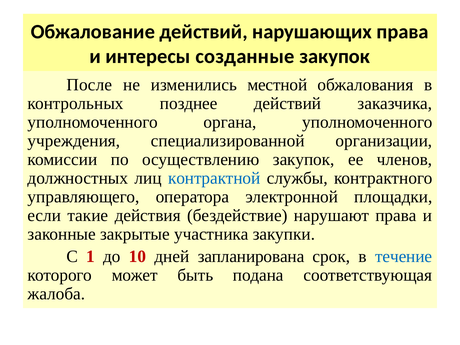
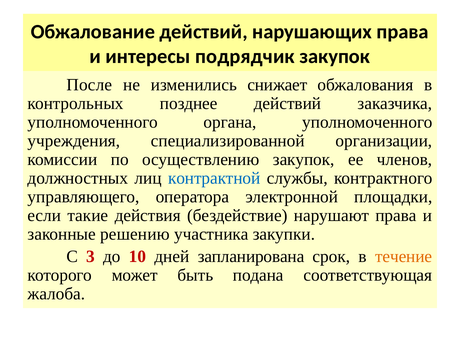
созданные: созданные -> подрядчик (245, 56)
местной: местной -> снижает (277, 85)
закрытые: закрытые -> решению (135, 234)
1: 1 -> 3 (91, 256)
течение colour: blue -> orange (404, 256)
